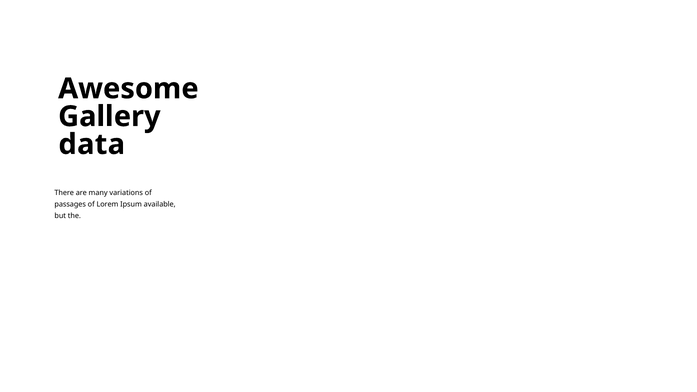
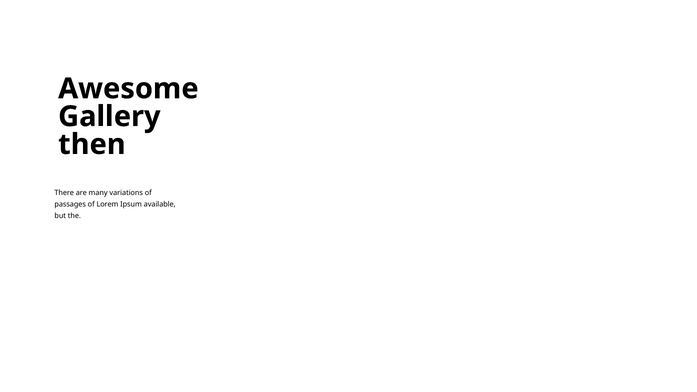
data: data -> then (92, 144)
